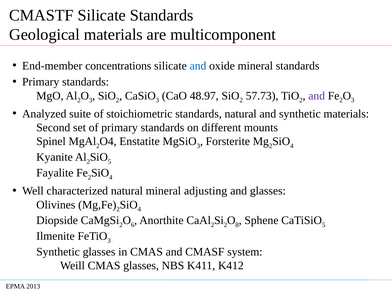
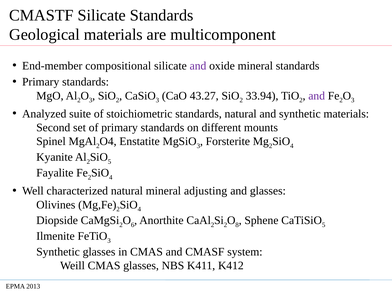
concentrations: concentrations -> compositional (118, 66)
and colour: blue -> purple (198, 66)
48.97: 48.97 -> 43.27 (204, 96)
57.73: 57.73 -> 33.94 (262, 96)
